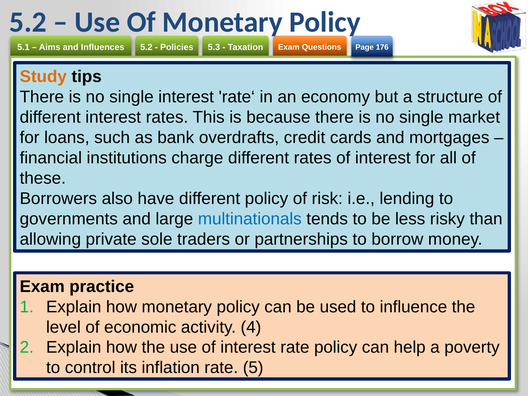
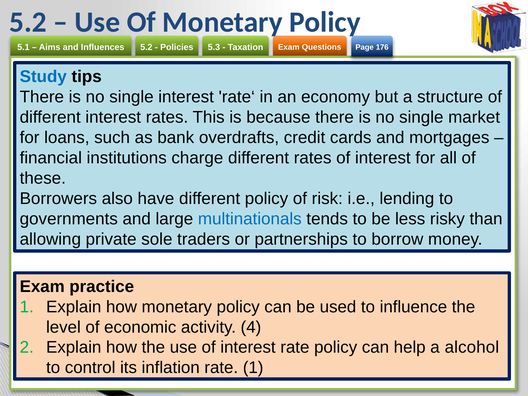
Study colour: orange -> blue (43, 77)
poverty: poverty -> alcohol (472, 347)
rate 5: 5 -> 1 (253, 368)
